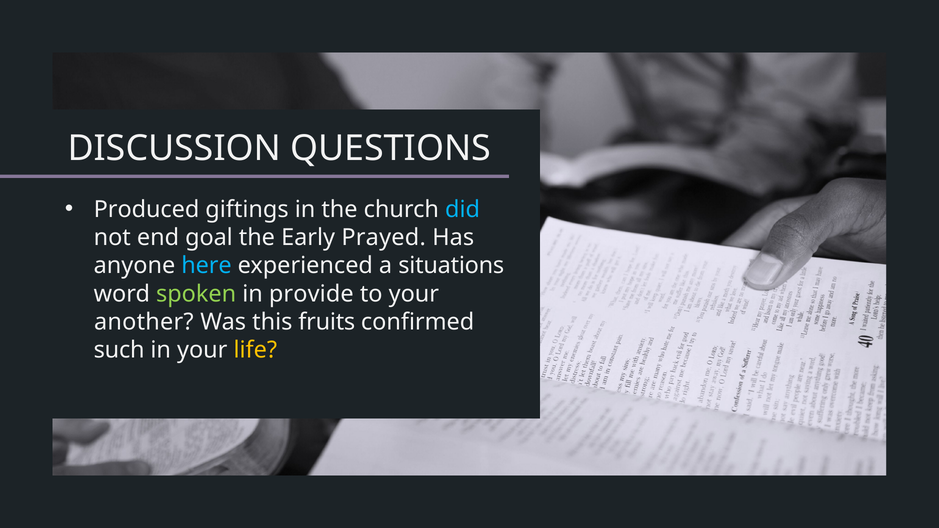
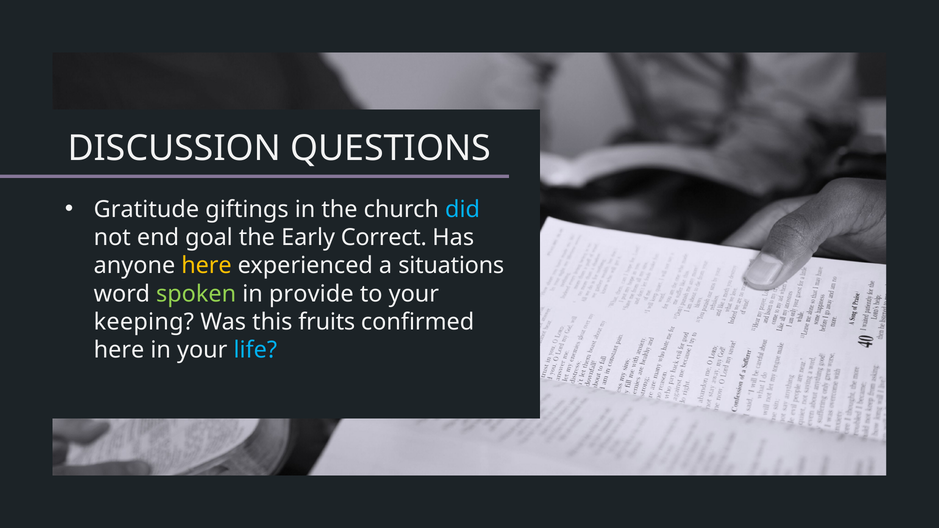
Produced: Produced -> Gratitude (146, 209)
Prayed: Prayed -> Correct (384, 238)
here colour: light blue -> yellow (207, 266)
another: another -> keeping (144, 322)
such: such -> here (119, 350)
life colour: yellow -> light blue (255, 350)
